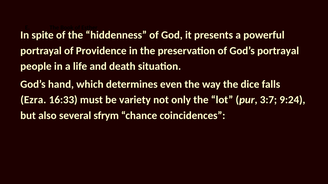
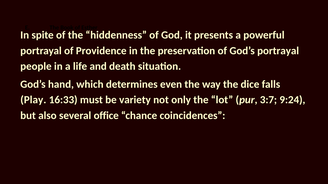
Ezra: Ezra -> Play (33, 100)
sfrym: sfrym -> office (106, 116)
